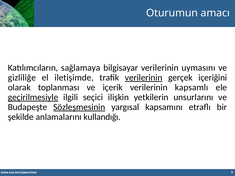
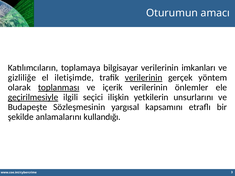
sağlamaya: sağlamaya -> toplamaya (81, 68)
uymasını: uymasını -> imkanları (198, 68)
içeriğini: içeriğini -> yöntem (213, 78)
toplanması underline: none -> present (59, 88)
kapsamlı: kapsamlı -> önlemler (192, 88)
Sözleşmesinin underline: present -> none (79, 107)
